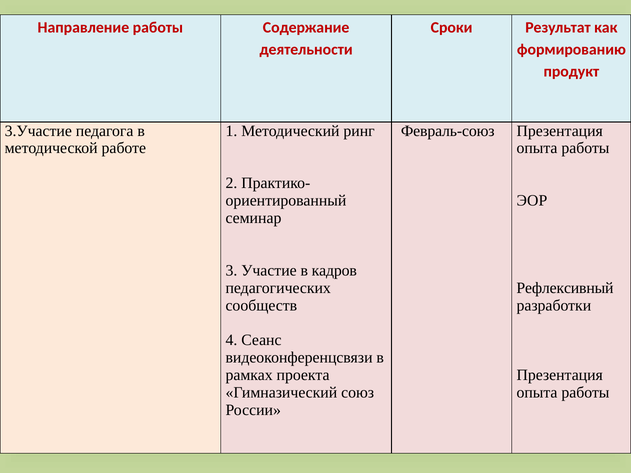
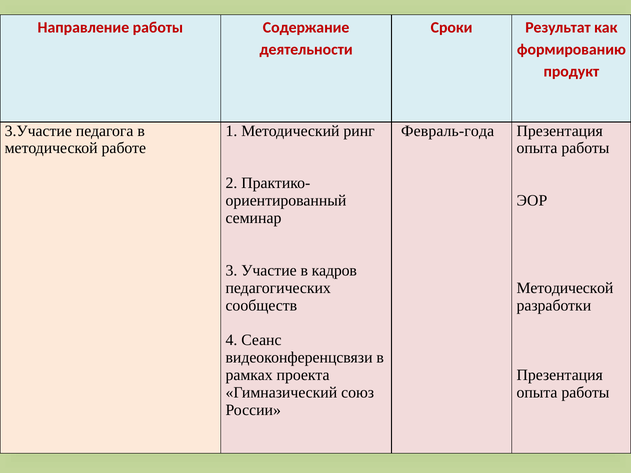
Февраль-союз: Февраль-союз -> Февраль-года (448, 131)
Рефлексивный: Рефлексивный -> Методической (565, 288)
